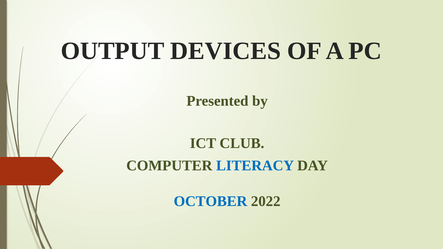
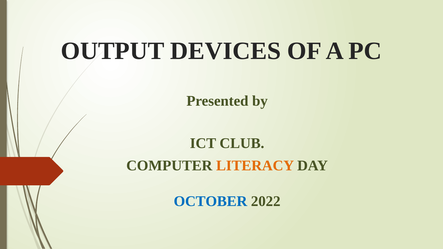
LITERACY colour: blue -> orange (255, 166)
